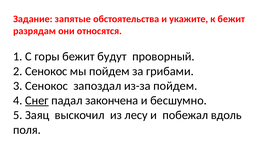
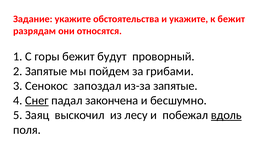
Задание запятые: запятые -> укажите (73, 19)
2 Сенокос: Сенокос -> Запятые (46, 71)
из-за пойдем: пойдем -> запятые (175, 86)
вдоль underline: none -> present (226, 115)
